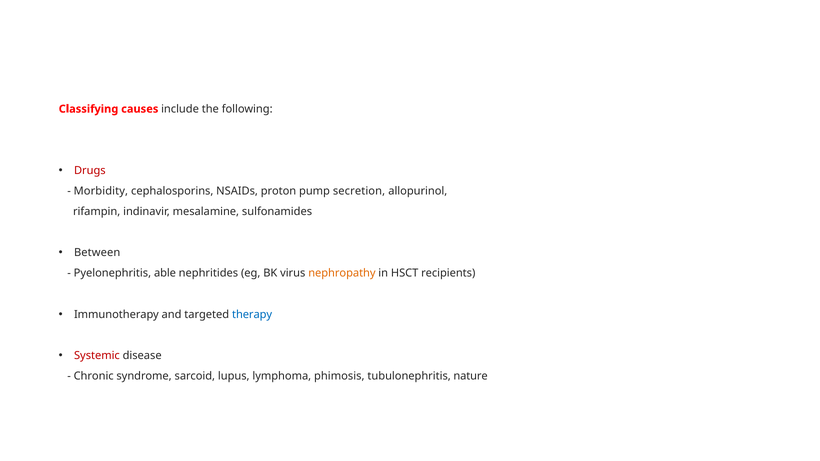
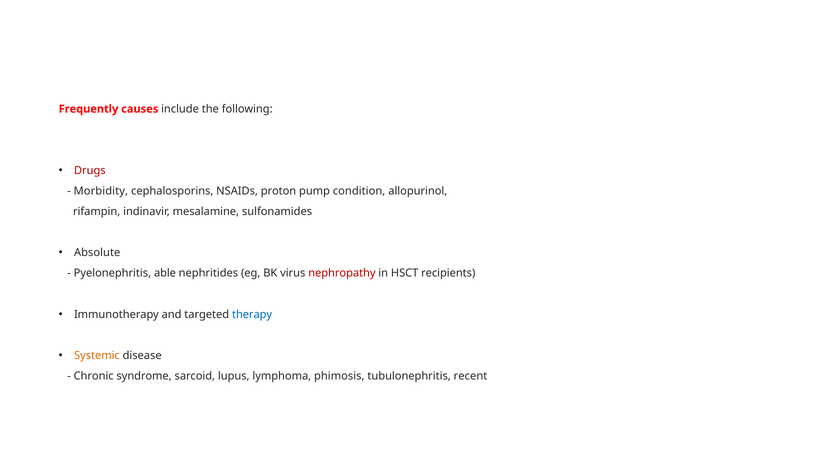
Classifying: Classifying -> Frequently (89, 109)
secretion: secretion -> condition (359, 191)
Between: Between -> Absolute (97, 253)
nephropathy colour: orange -> red (342, 273)
Systemic colour: red -> orange (97, 356)
nature: nature -> recent (470, 376)
